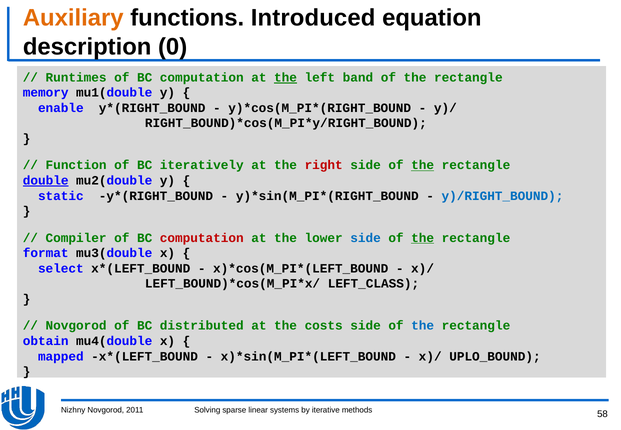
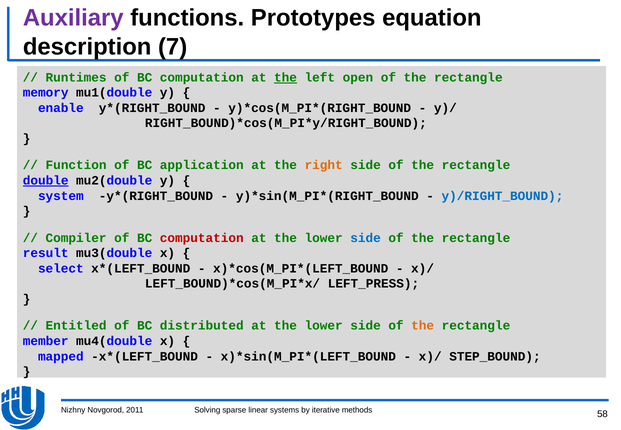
Auxiliary colour: orange -> purple (73, 18)
Introduced: Introduced -> Prototypes (313, 18)
0: 0 -> 7 (173, 47)
band: band -> open (358, 77)
iteratively: iteratively -> application (202, 165)
right colour: red -> orange (324, 165)
the underline: present -> none (423, 165)
static: static -> system (61, 196)
the underline: present -> none (423, 238)
format: format -> result (46, 253)
LEFT_CLASS: LEFT_CLASS -> LEFT_PRESS (373, 284)
Novgorod: Novgorod -> Entitled (76, 326)
costs: costs -> lower (324, 326)
the colour: blue -> orange (423, 326)
obtain: obtain -> member (46, 341)
UPLO_BOUND: UPLO_BOUND -> STEP_BOUND (495, 356)
